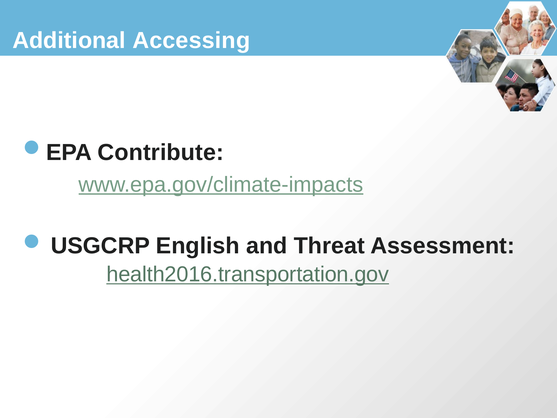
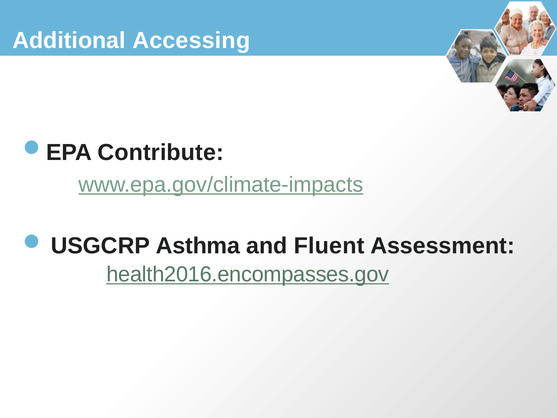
English: English -> Asthma (198, 246)
Threat: Threat -> Fluent (329, 246)
health2016.transportation.gov: health2016.transportation.gov -> health2016.encompasses.gov (248, 274)
